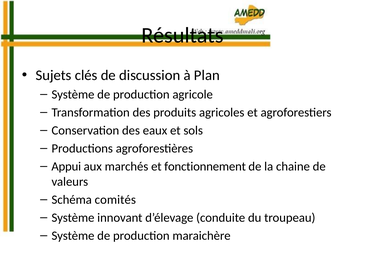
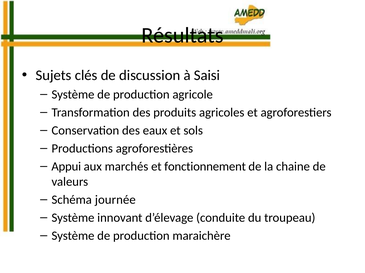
Plan: Plan -> Saisi (207, 76)
comités: comités -> journée (115, 200)
